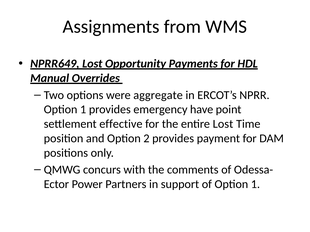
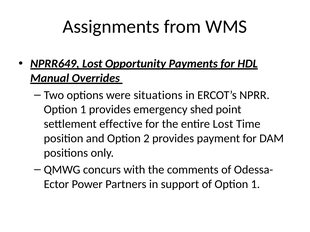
aggregate: aggregate -> situations (158, 95)
have: have -> shed (202, 110)
